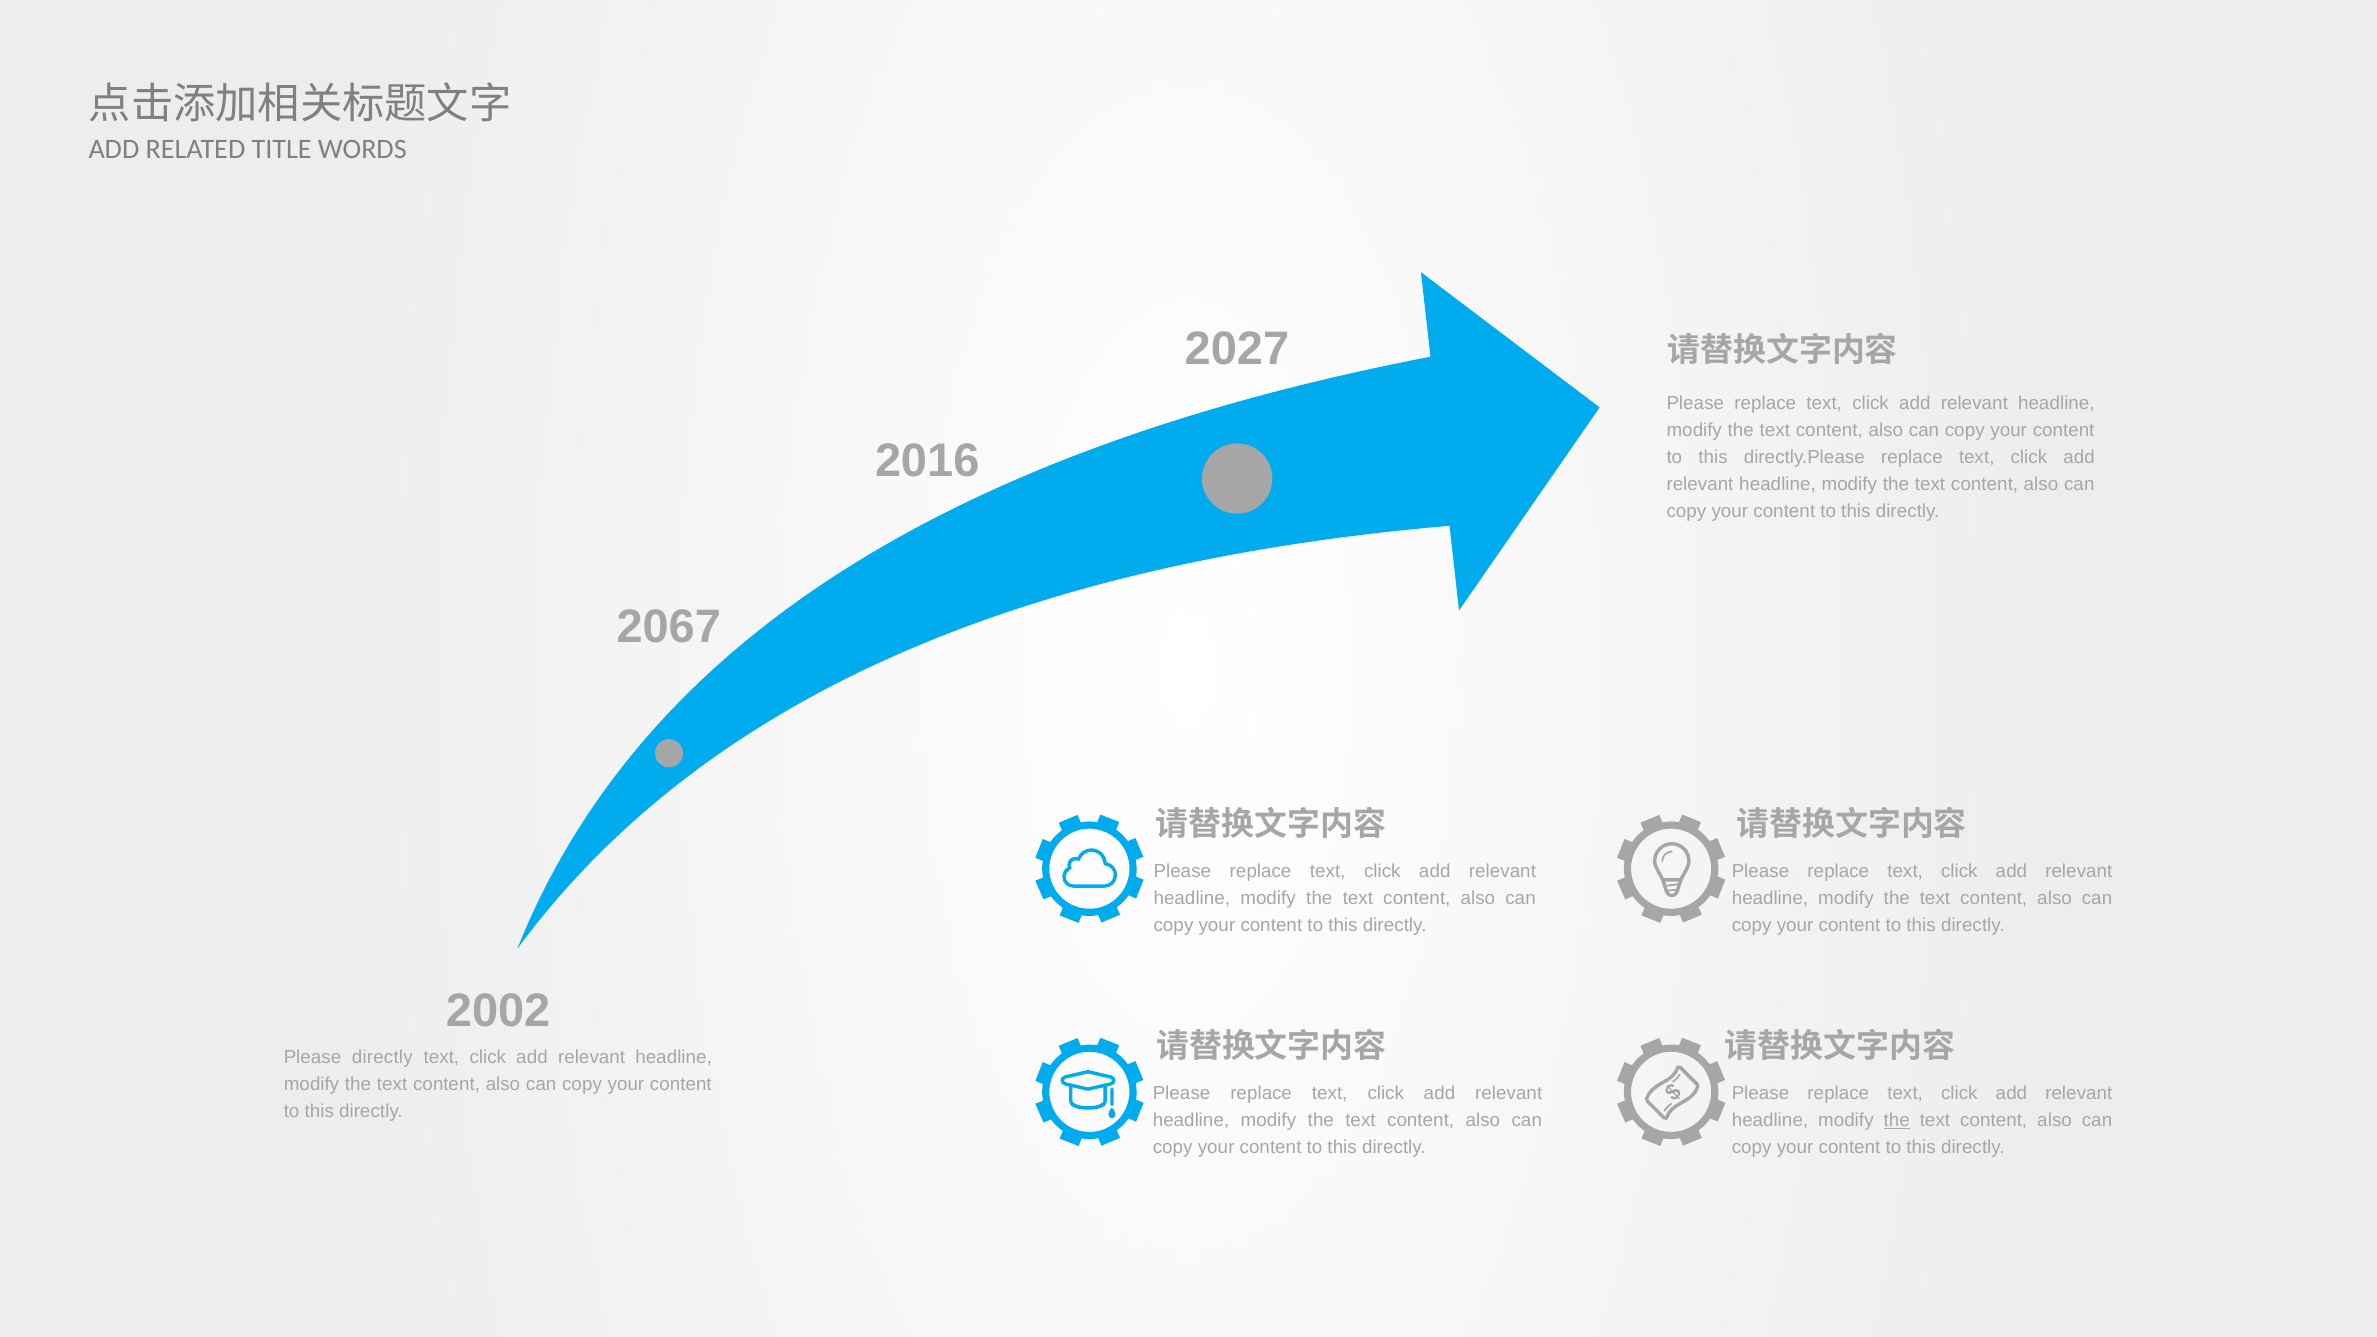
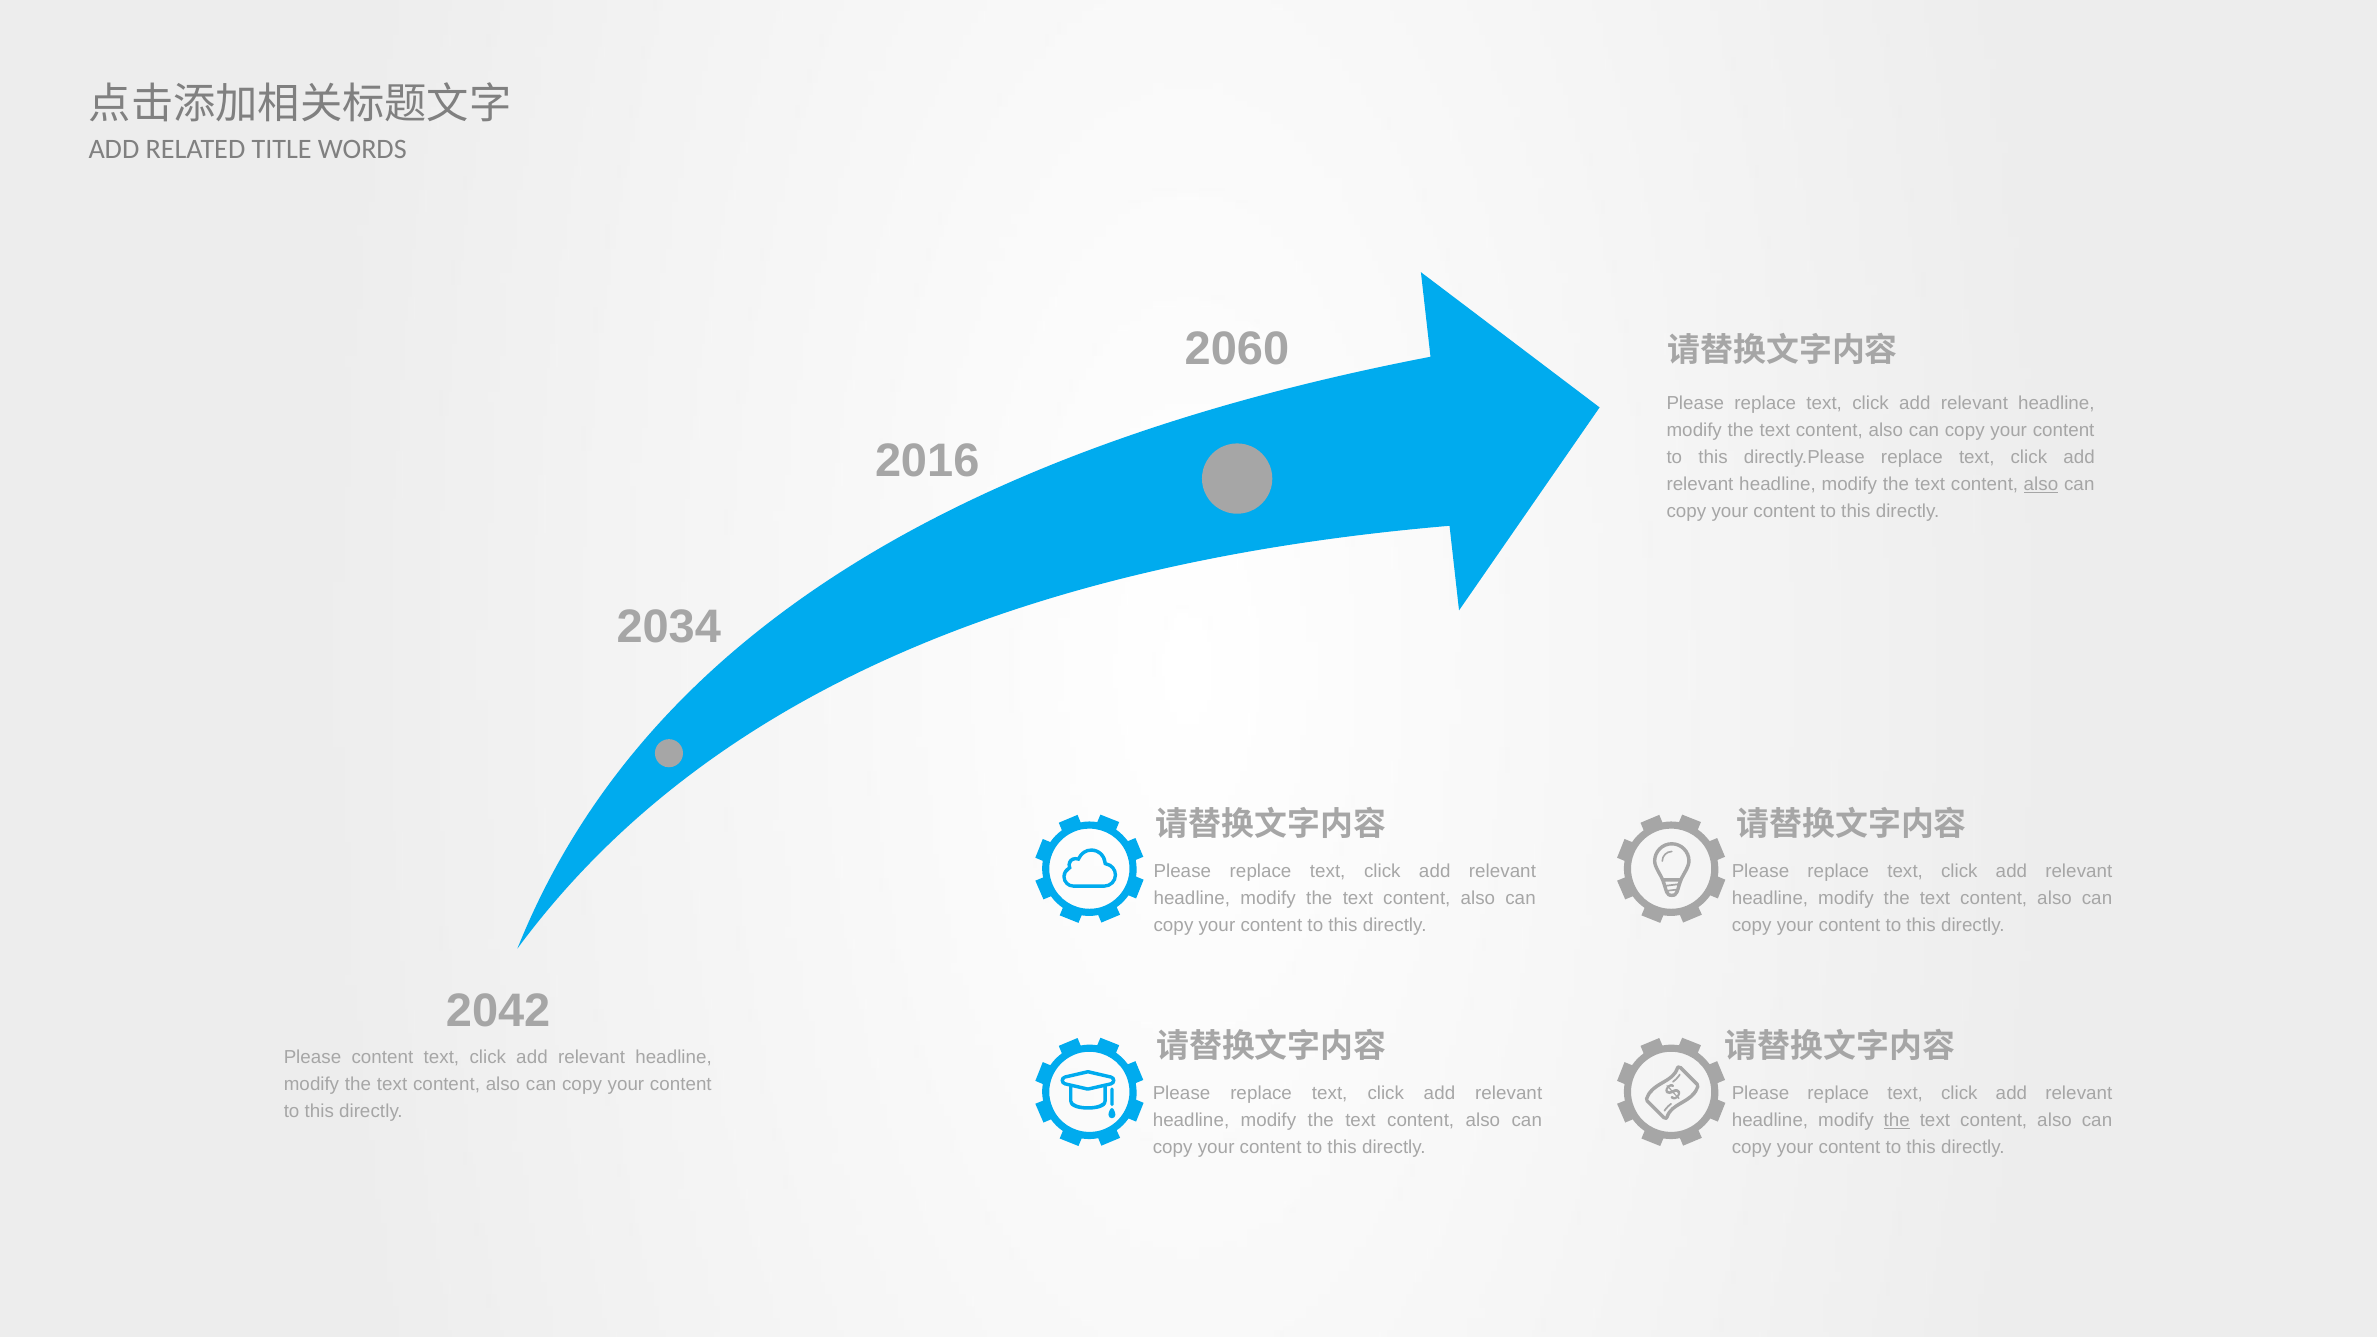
2027: 2027 -> 2060 (1237, 349)
also underline: none -> present (2041, 484)
2067: 2067 -> 2034 (669, 627)
2002: 2002 -> 2042 (498, 1011)
Please directly: directly -> content (382, 1057)
